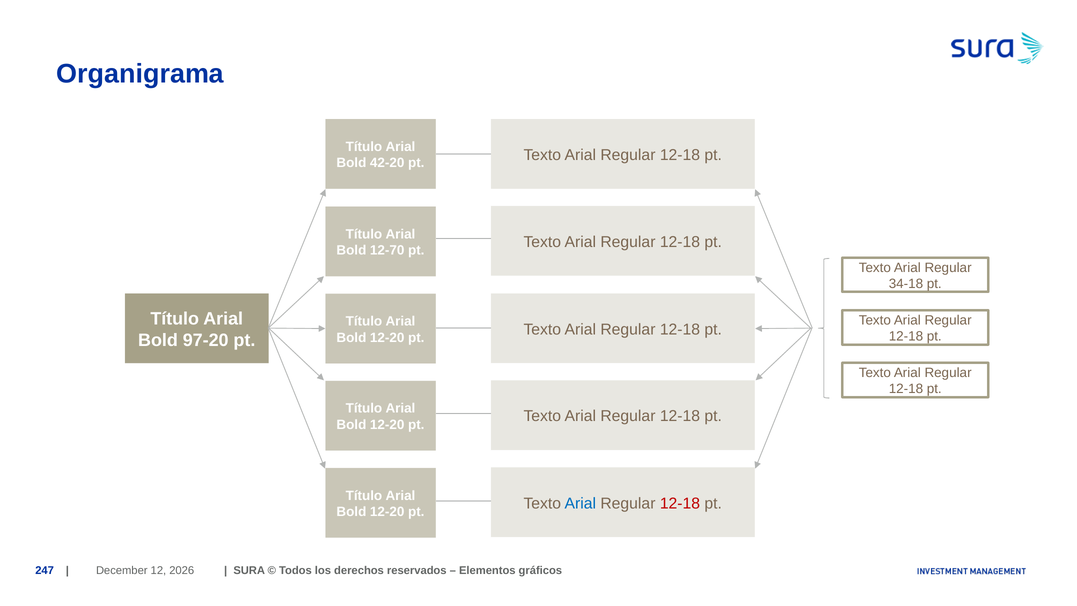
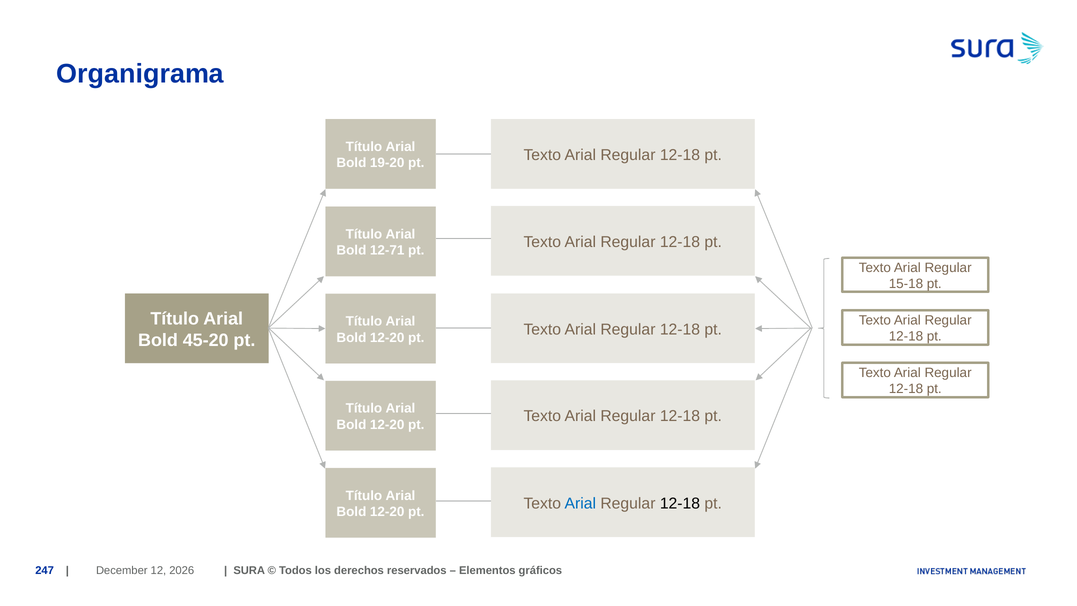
42-20: 42-20 -> 19-20 (387, 163)
12-70: 12-70 -> 12-71 (387, 250)
34-18: 34-18 -> 15-18 (906, 284)
97-20: 97-20 -> 45-20 (206, 340)
12-18 colour: red -> black (680, 503)
